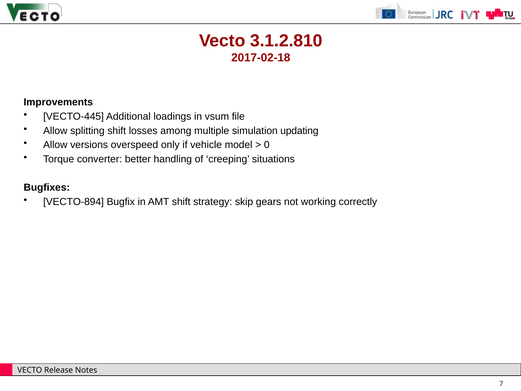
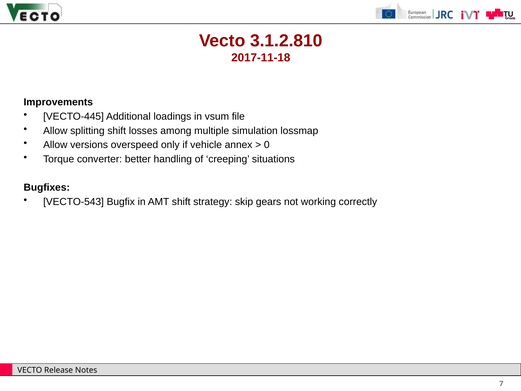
2017-02-18: 2017-02-18 -> 2017-11-18 (261, 58)
updating: updating -> lossmap (299, 131)
model: model -> annex (239, 145)
VECTO-894: VECTO-894 -> VECTO-543 (74, 202)
